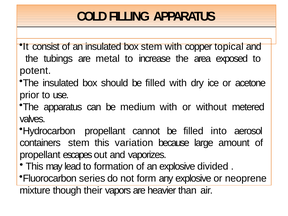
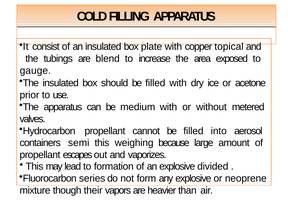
box stem: stem -> plate (152, 47)
metal: metal -> blend (108, 59)
potent: potent -> gauge (35, 71)
containers stem: stem -> semi (79, 143)
variation: variation -> weighing (134, 143)
